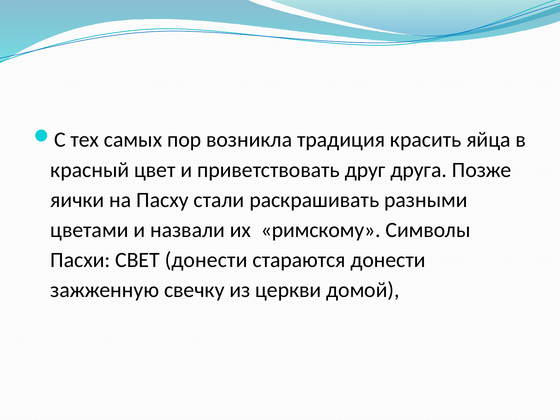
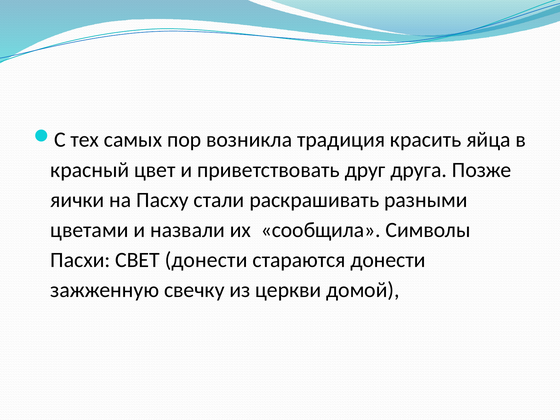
римскому: римскому -> сообщила (321, 230)
